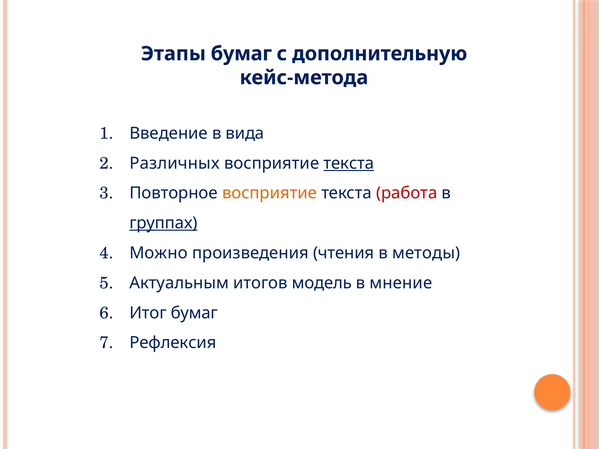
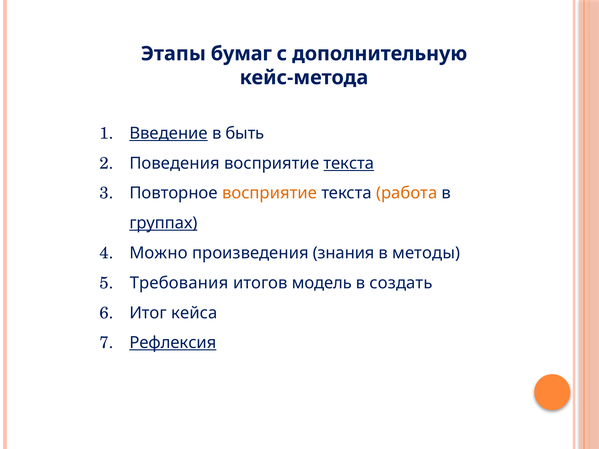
Введение underline: none -> present (169, 133)
вида: вида -> быть (245, 133)
Различных: Различных -> Поведения (175, 163)
работа colour: red -> orange (407, 193)
чтения: чтения -> знания (344, 253)
Актуальным: Актуальным -> Требования (179, 283)
мнение: мнение -> создать (401, 283)
Итог бумаг: бумаг -> кейса (194, 313)
Рефлексия underline: none -> present (173, 343)
